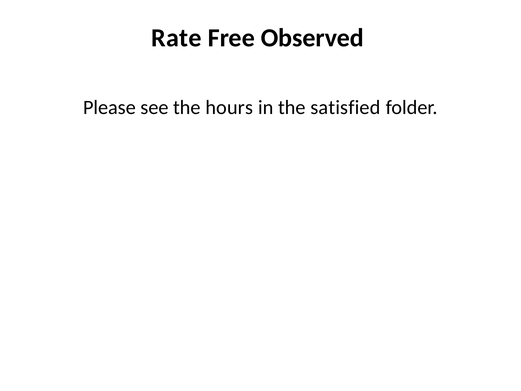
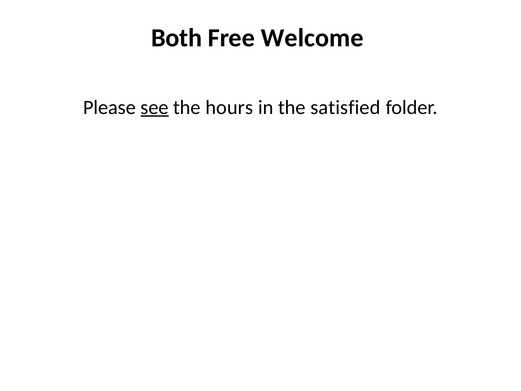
Rate: Rate -> Both (177, 38)
Observed: Observed -> Welcome (312, 38)
see underline: none -> present (155, 107)
